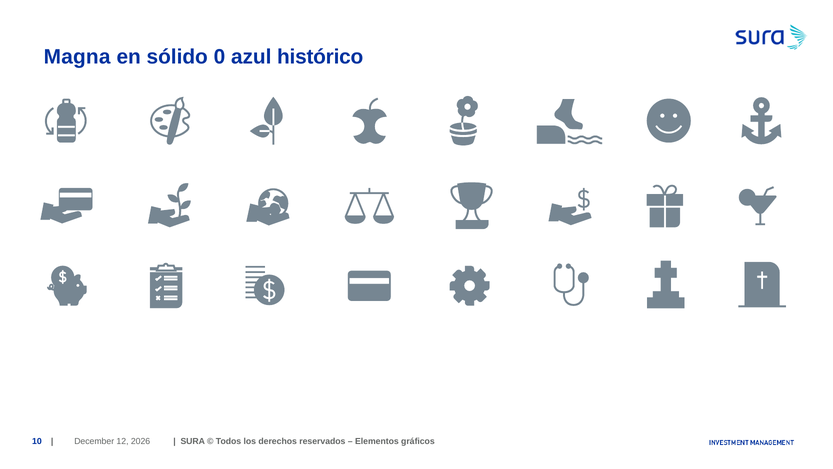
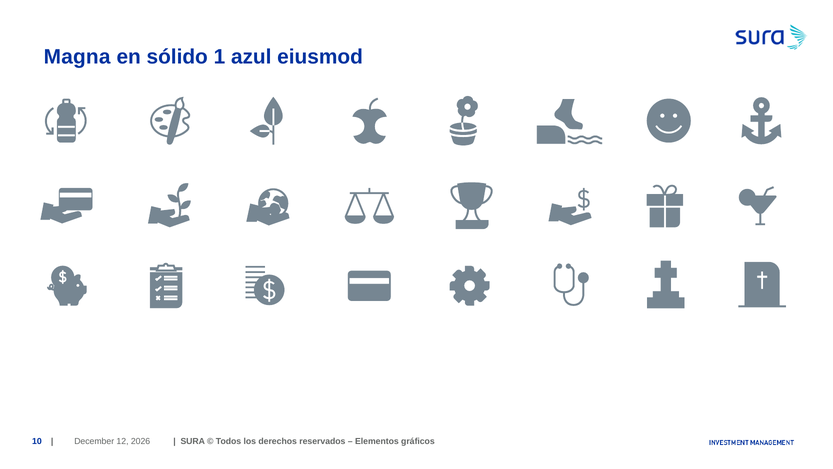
0: 0 -> 1 (219, 57)
histórico: histórico -> eiusmod (320, 57)
